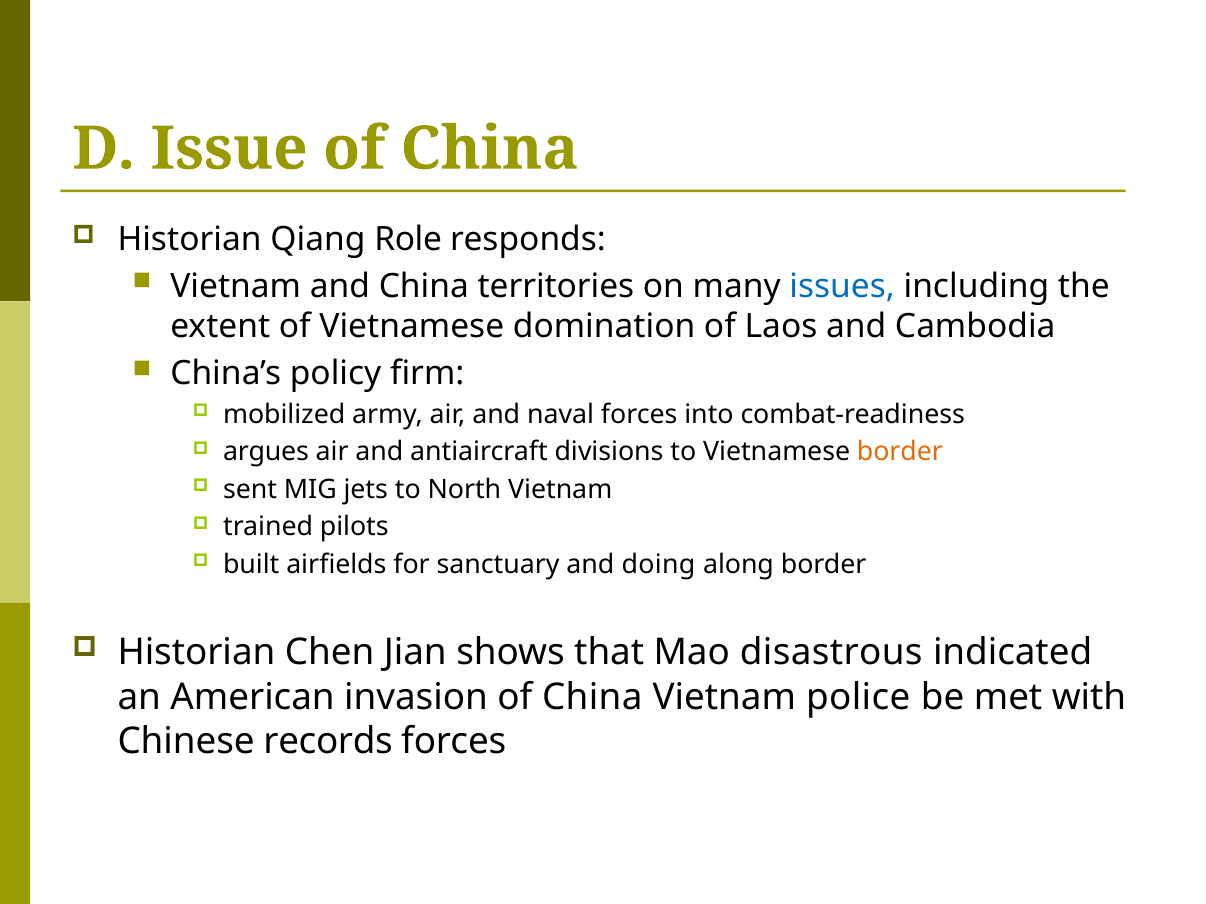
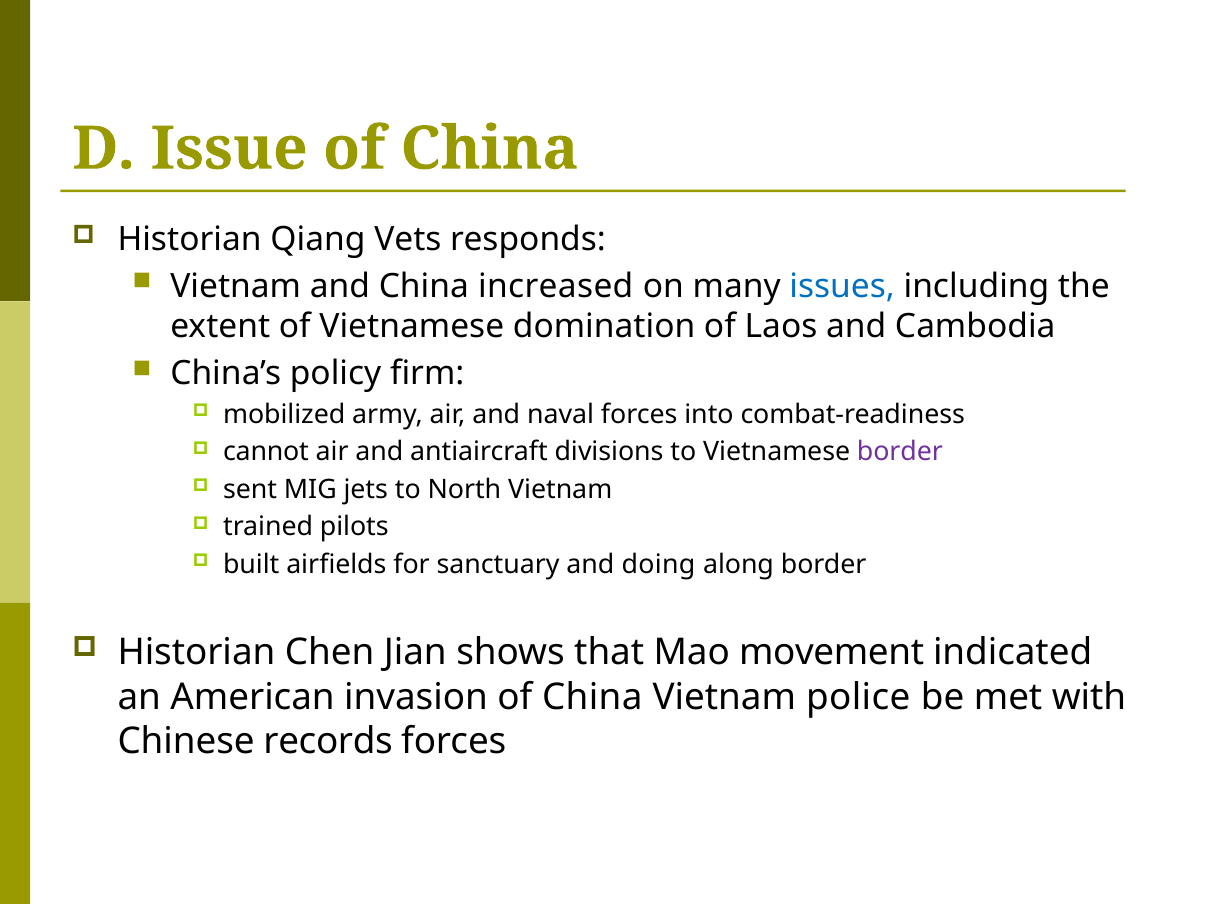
Role: Role -> Vets (408, 240)
territories: territories -> increased (556, 286)
argues: argues -> cannot (266, 452)
border colour: orange -> purple (900, 452)
disastrous: disastrous -> movement (832, 653)
